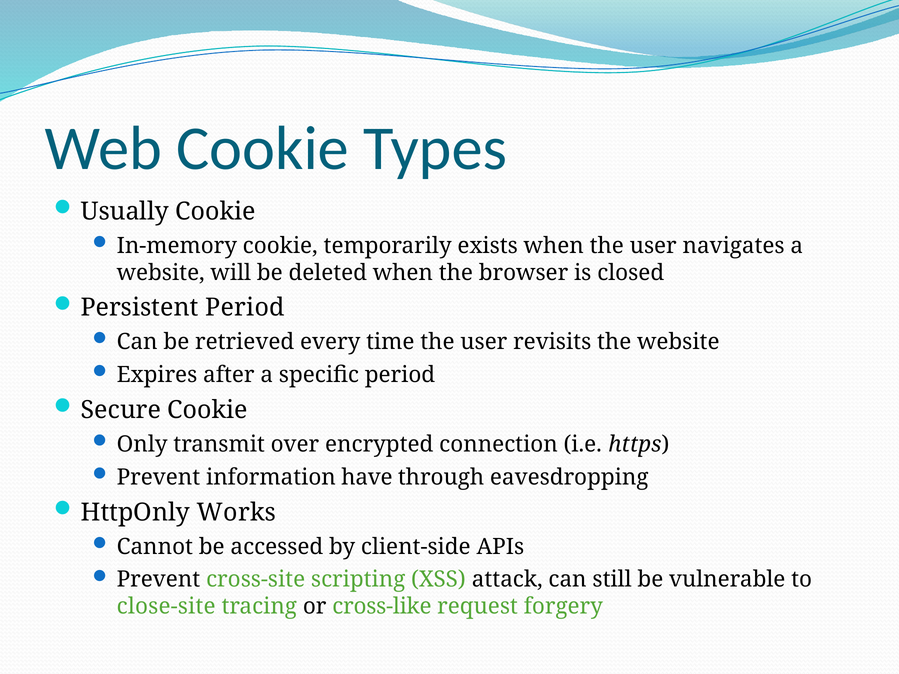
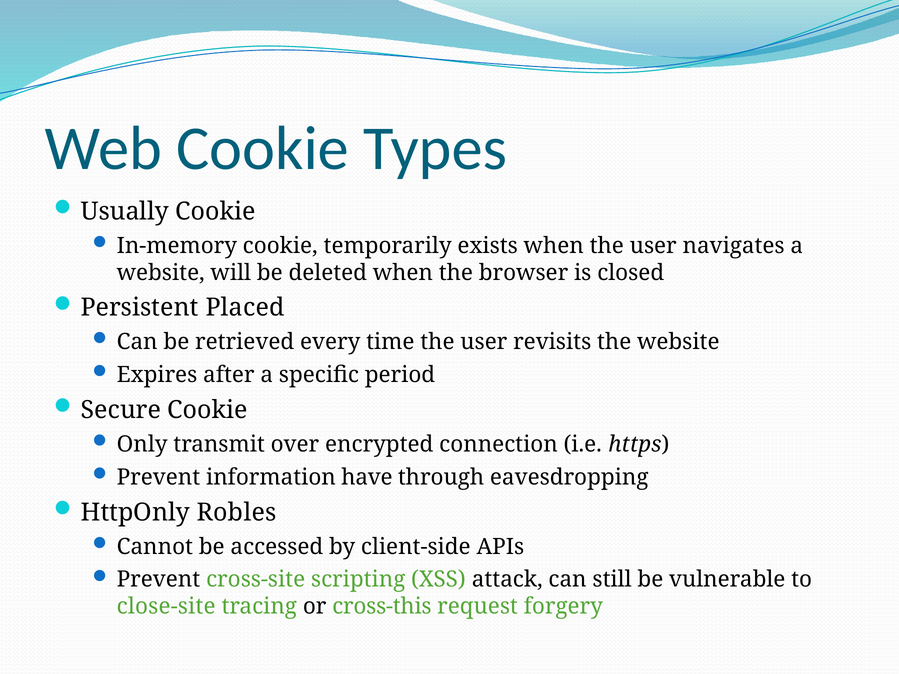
Persistent Period: Period -> Placed (245, 308)
Works: Works -> Robles (237, 513)
cross-like: cross-like -> cross-this (382, 607)
